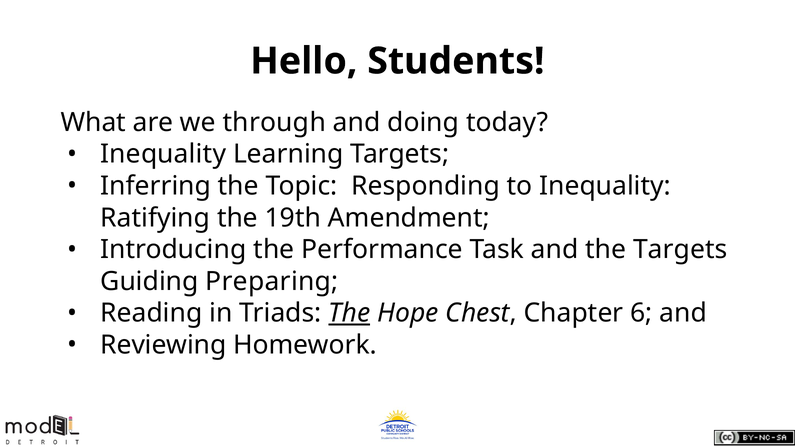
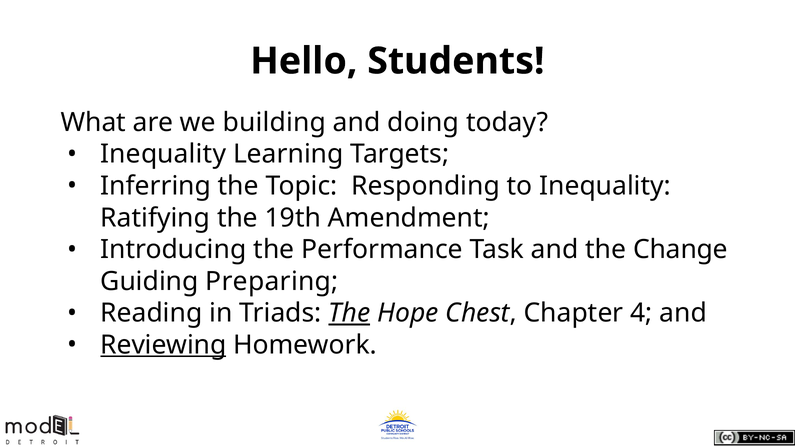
through: through -> building (274, 122)
the Targets: Targets -> Change (681, 250)
6: 6 -> 4 (641, 313)
Reviewing underline: none -> present (163, 345)
